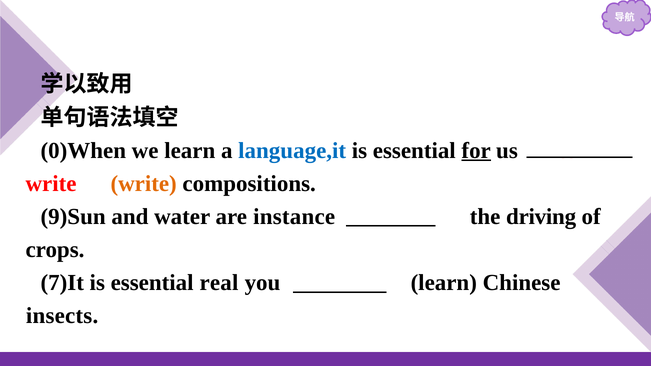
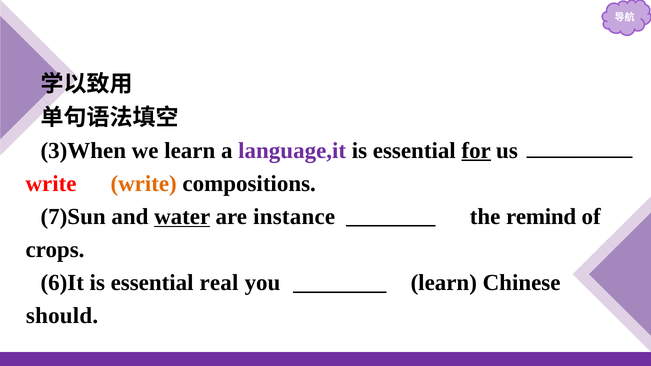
0)When: 0)When -> 3)When (83, 151)
language,it colour: blue -> purple (292, 151)
9)Sun: 9)Sun -> 7)Sun (73, 217)
water underline: none -> present (182, 217)
driving: driving -> remind (541, 217)
7)It: 7)It -> 6)It (62, 283)
insects: insects -> should (62, 316)
